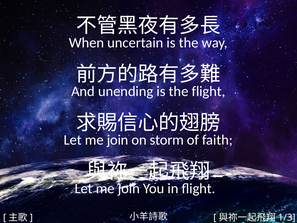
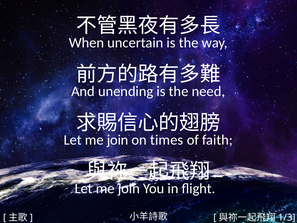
the flight: flight -> need (208, 91)
storm: storm -> times (167, 140)
